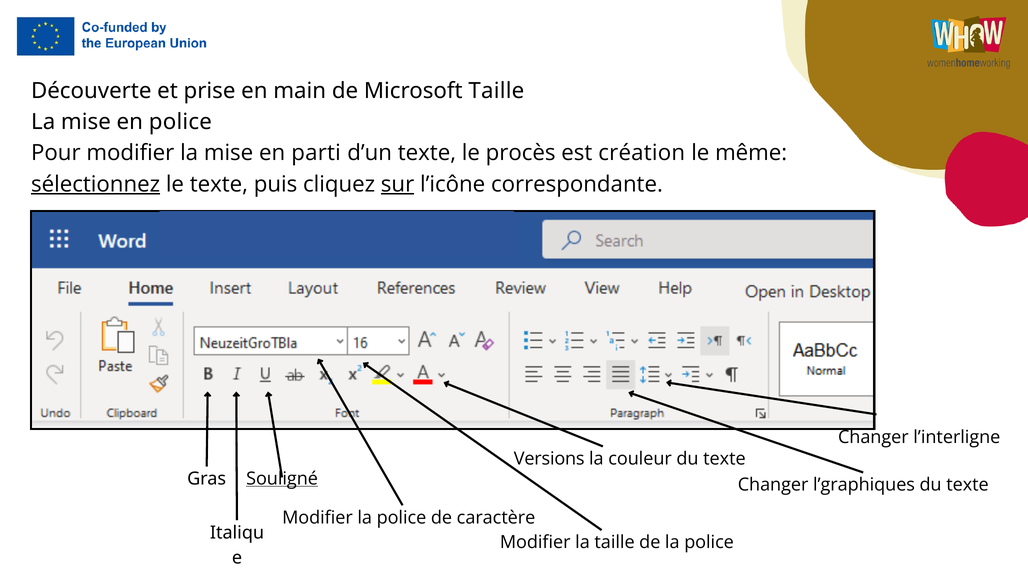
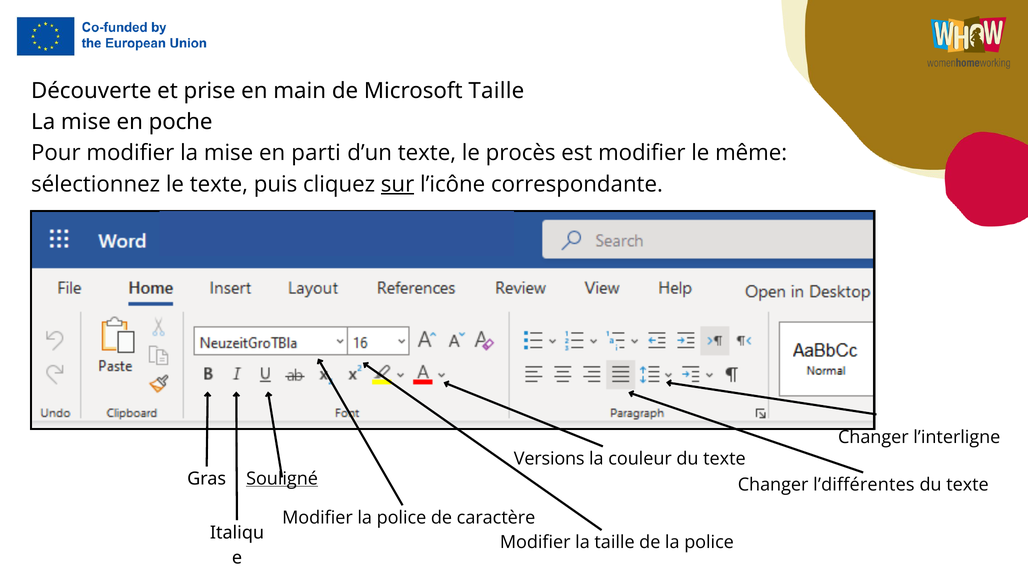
en police: police -> poche (181, 122)
est création: création -> modifier (642, 153)
sélectionnez underline: present -> none (96, 184)
l’graphiques: l’graphiques -> l’différentes (864, 485)
